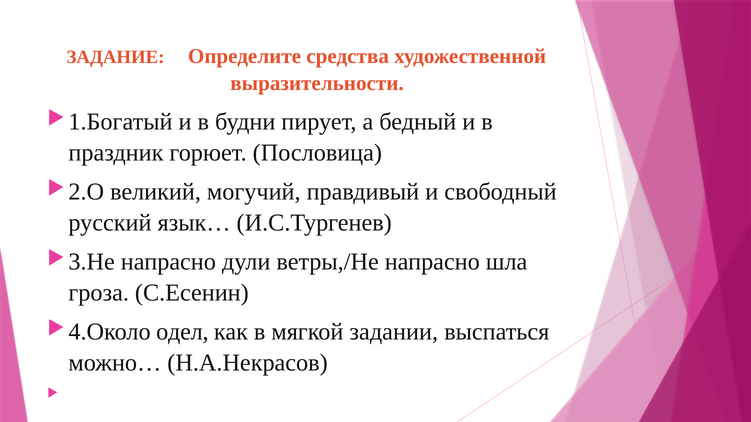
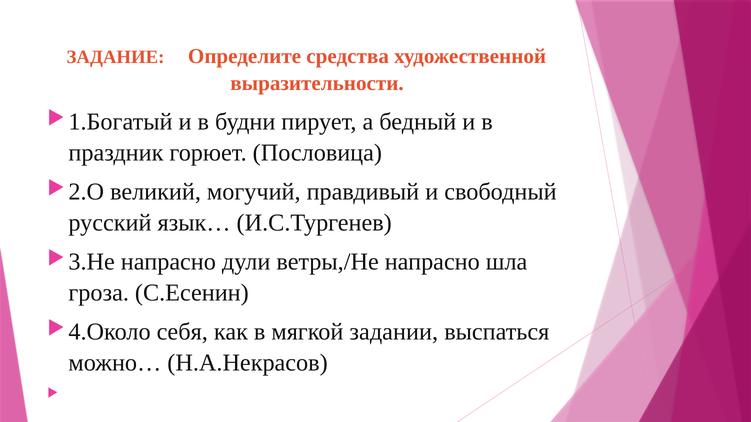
одел: одел -> себя (182, 332)
